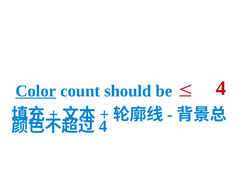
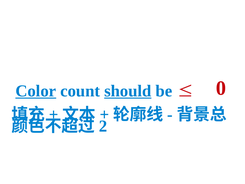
should underline: none -> present (128, 91)
4: 4 -> 0 (221, 88)
4: 4 -> 2 (103, 126)
